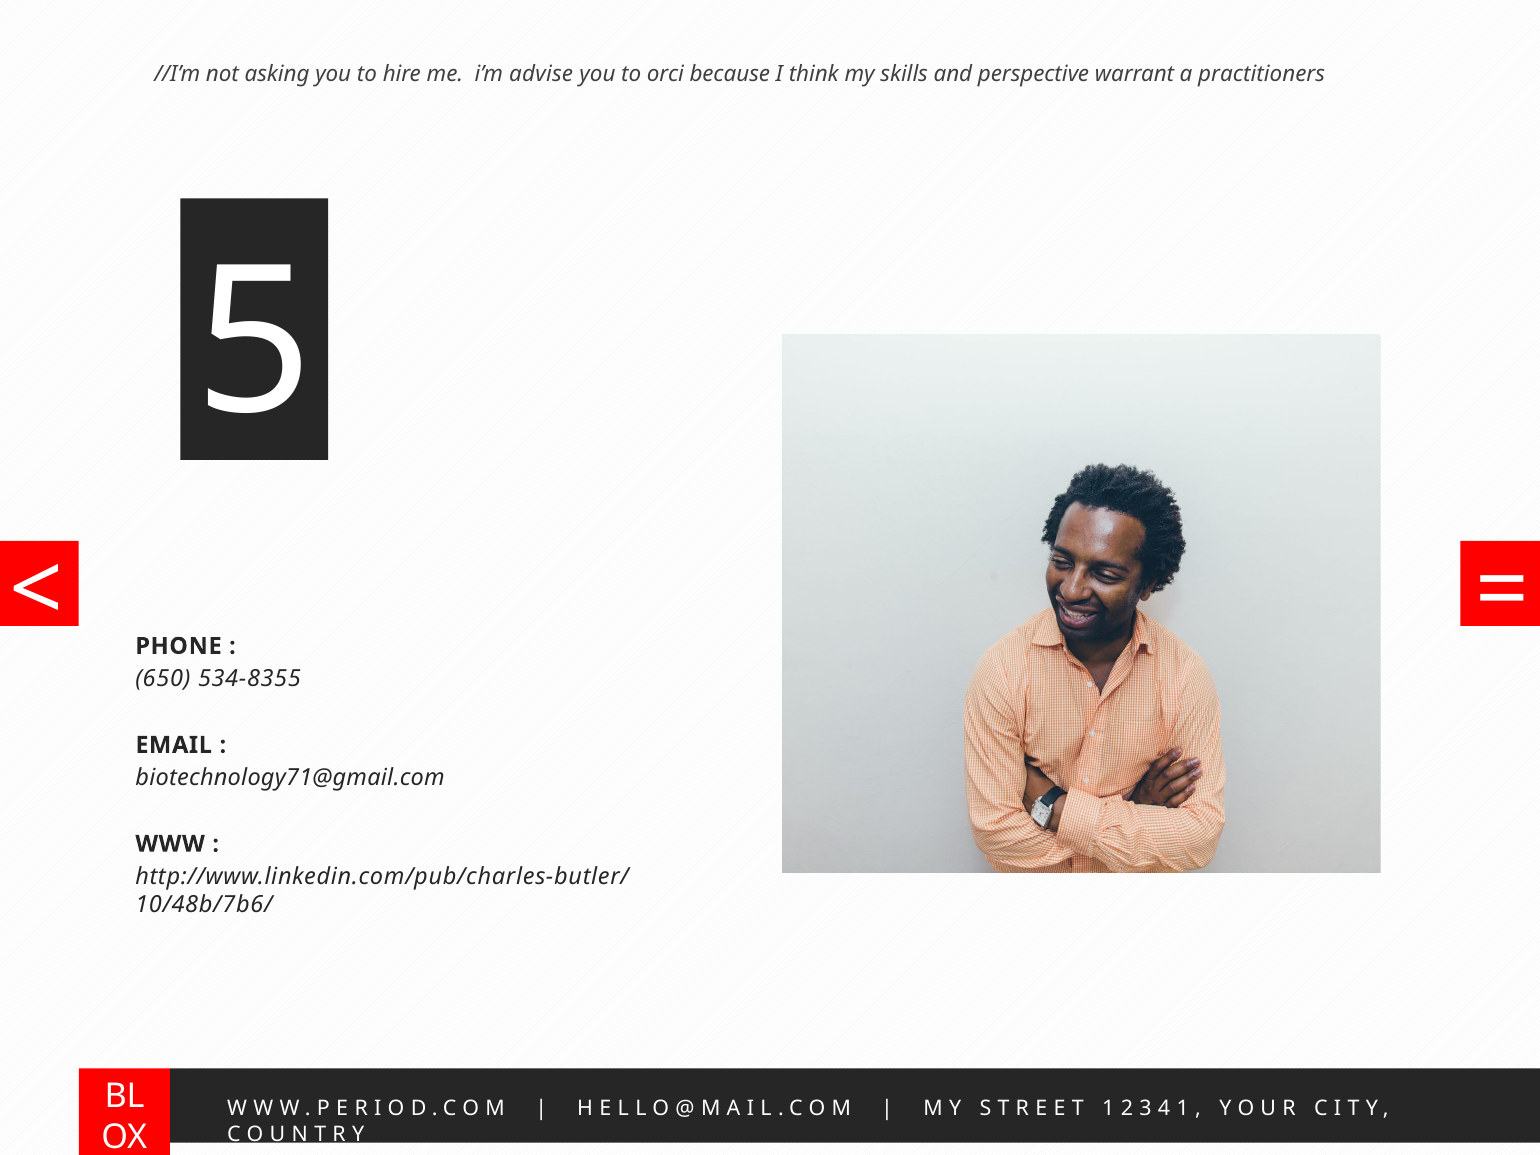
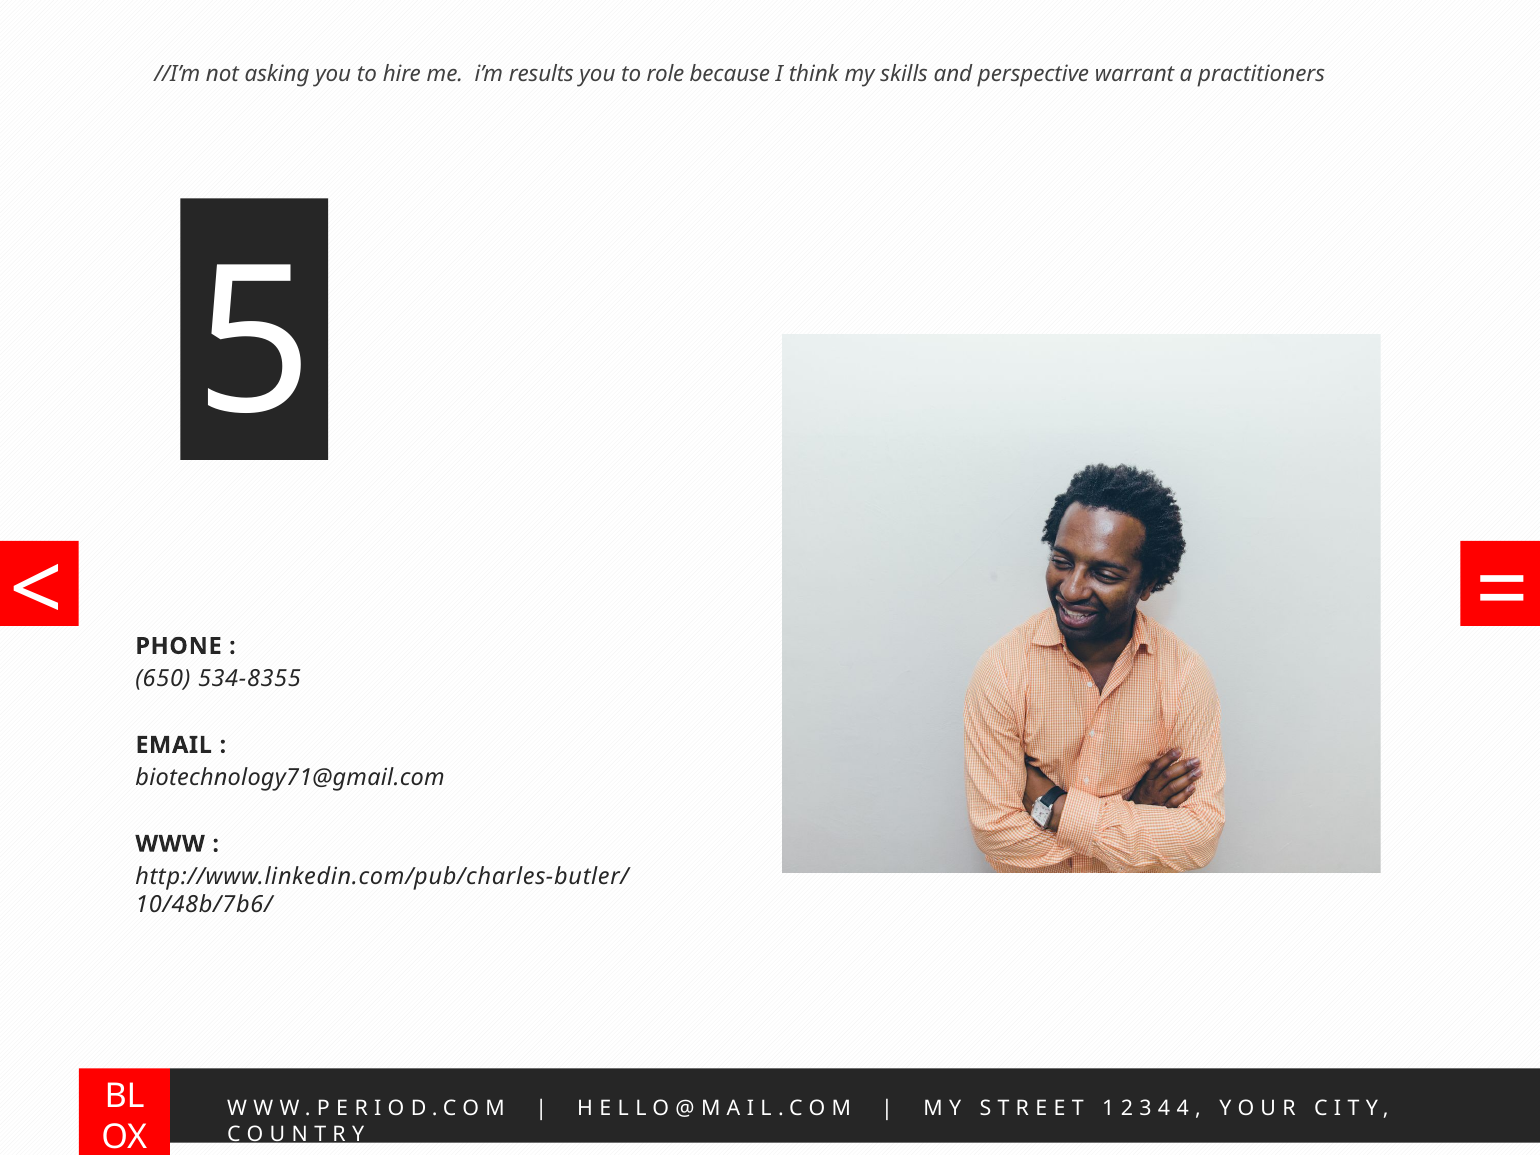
advise: advise -> results (541, 74)
orci: orci -> role (665, 74)
1: 1 -> 4 (1183, 1108)
